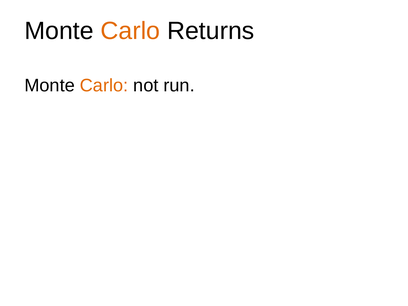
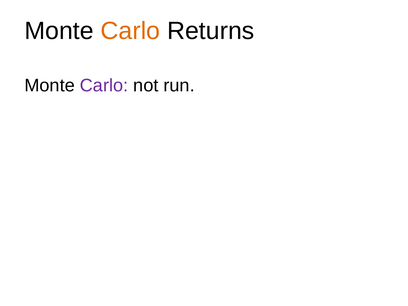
Carlo colour: orange -> purple (104, 86)
